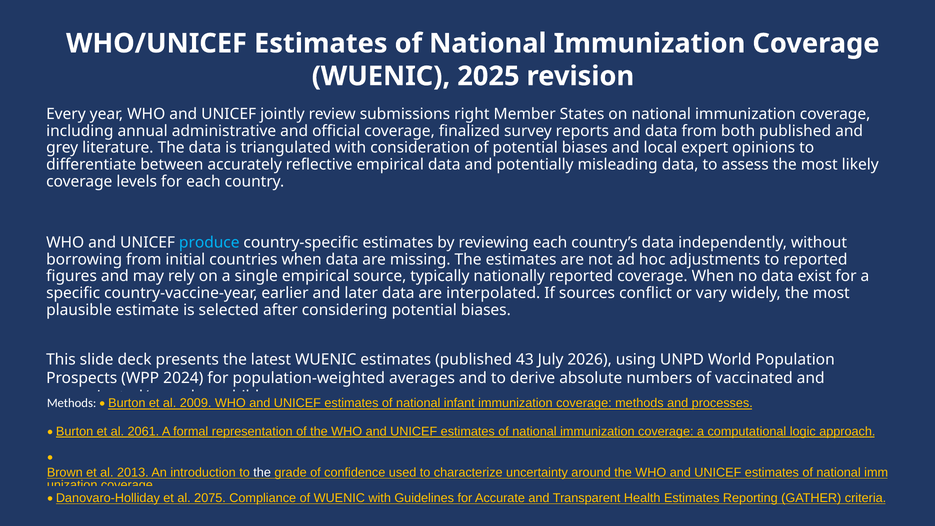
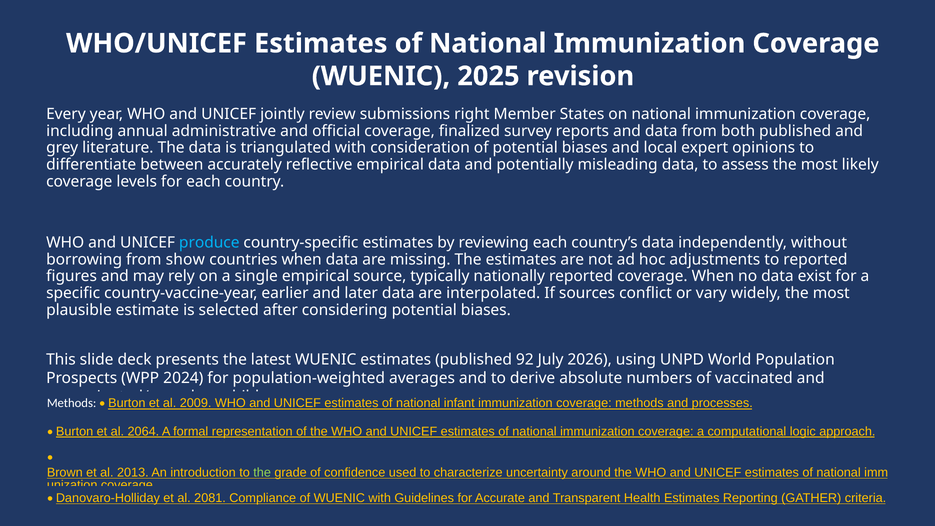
initial: initial -> show (185, 259)
43: 43 -> 92 (525, 359)
2061: 2061 -> 2064 (143, 431)
the colour: white -> light green (262, 472)
2075: 2075 -> 2081 (210, 498)
